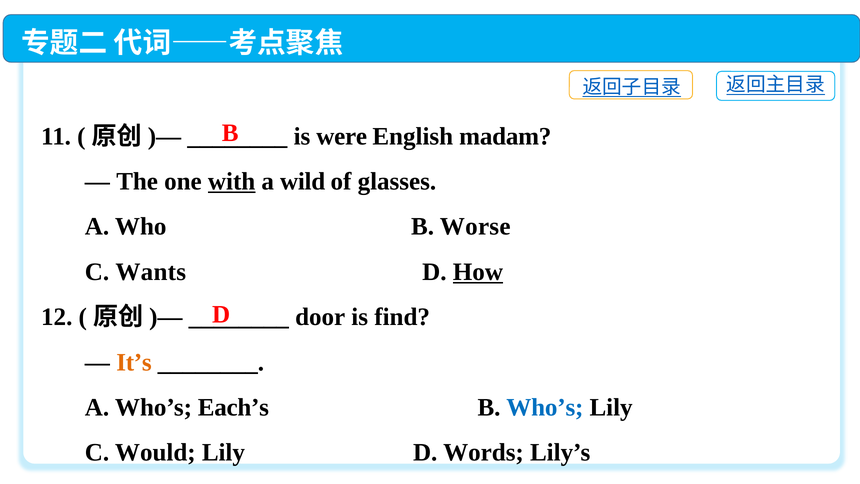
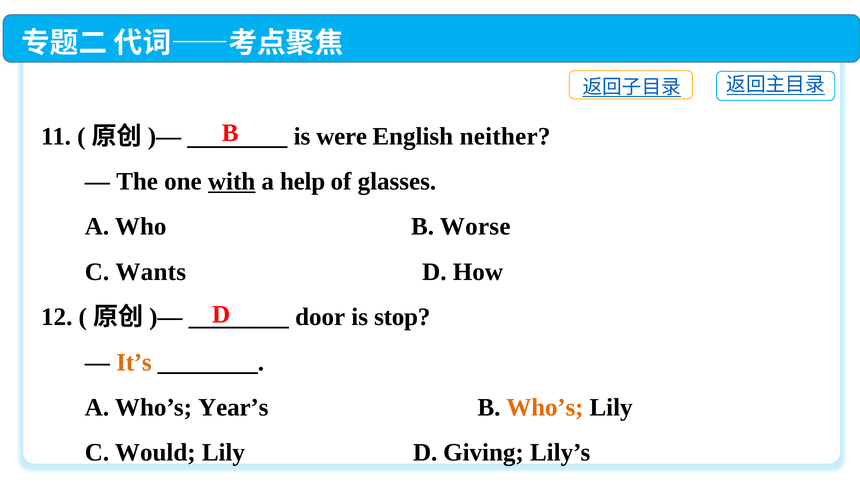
madam: madam -> neither (505, 136)
wild: wild -> help (303, 181)
How underline: present -> none (478, 272)
find: find -> stop (402, 317)
Each’s: Each’s -> Year’s (233, 407)
Who’s colour: blue -> orange (545, 407)
Words: Words -> Giving (483, 452)
